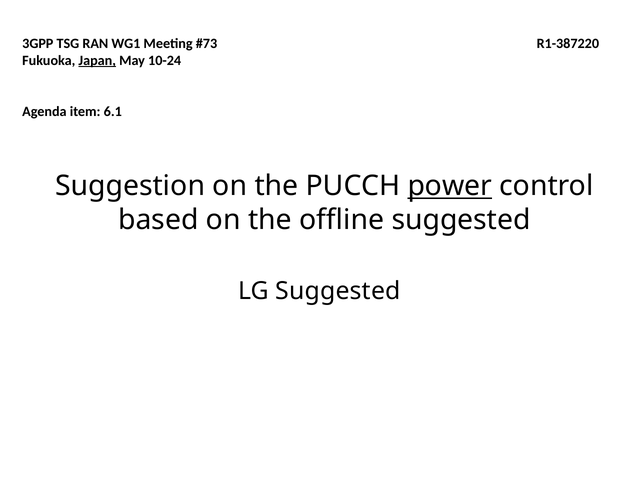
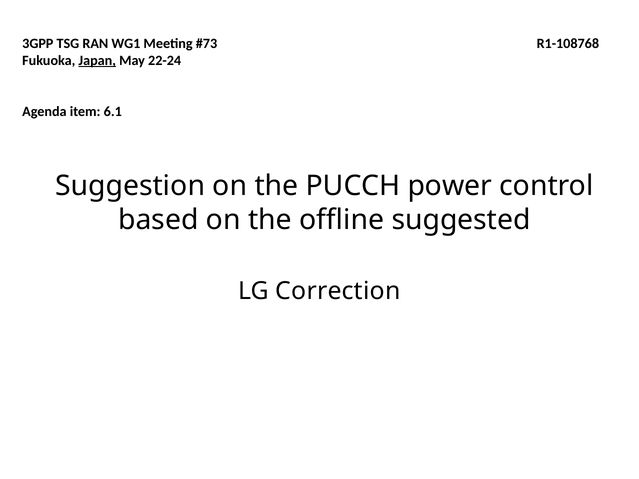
R1-387220: R1-387220 -> R1-108768 (568, 43)
10-24: 10-24 -> 22-24 (165, 61)
power underline: present -> none (450, 186)
LG Suggested: Suggested -> Correction (338, 291)
